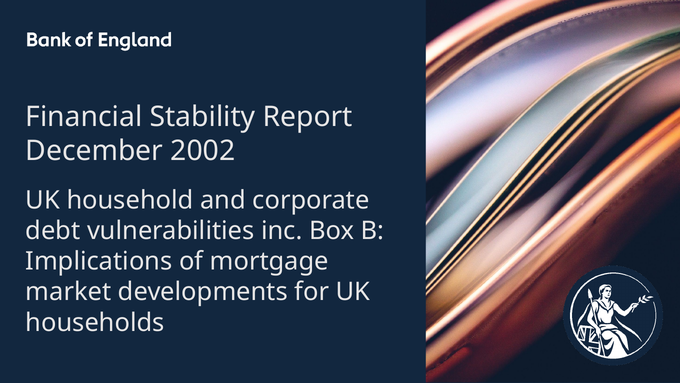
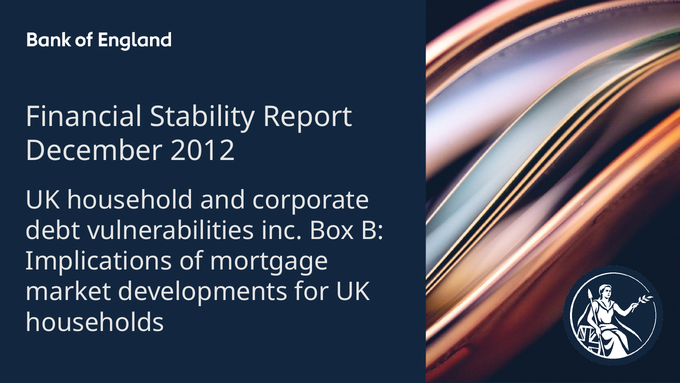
2002: 2002 -> 2012 (203, 151)
